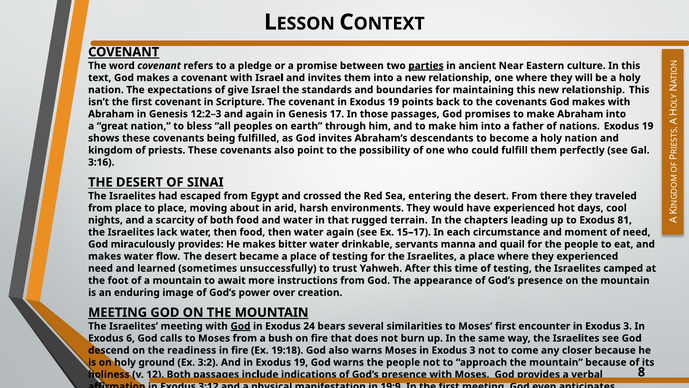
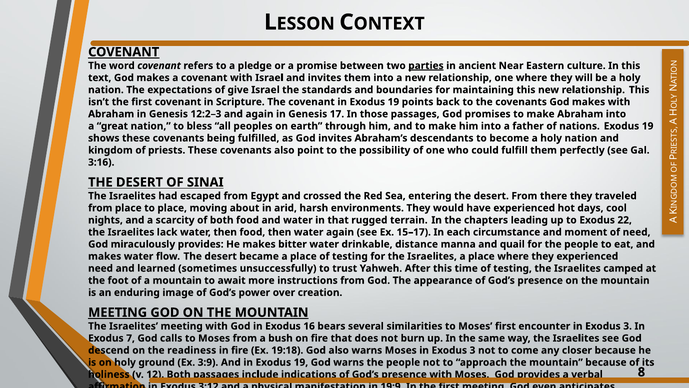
81: 81 -> 22 (625, 220)
servants: servants -> distance (417, 244)
God underline: present -> none (240, 326)
24: 24 -> 16 (309, 326)
6: 6 -> 7 (131, 338)
3:2: 3:2 -> 3:9 (208, 362)
